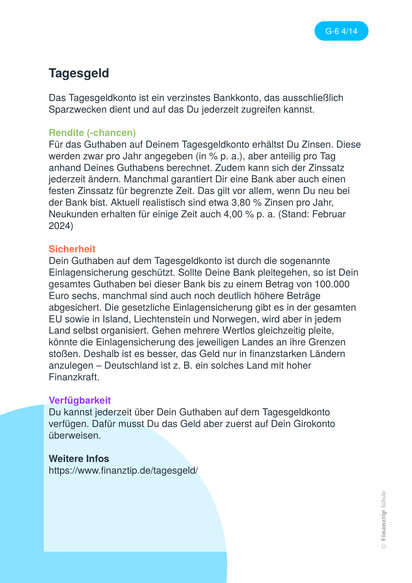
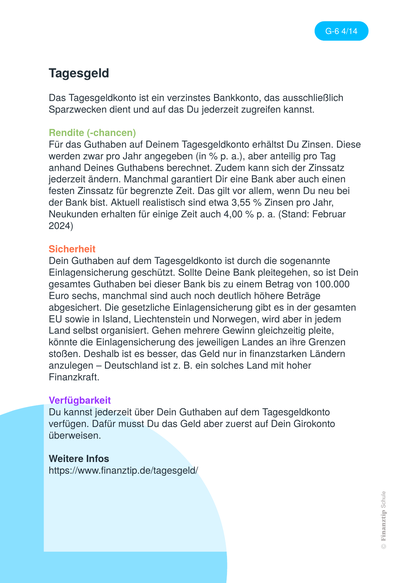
3,80: 3,80 -> 3,55 (241, 203)
Wertlos: Wertlos -> Gewinn (239, 331)
